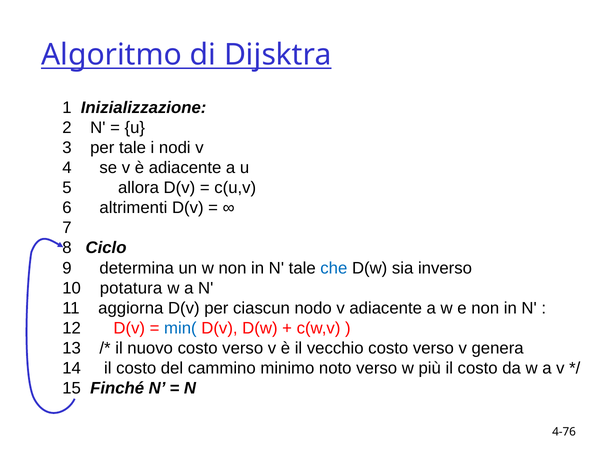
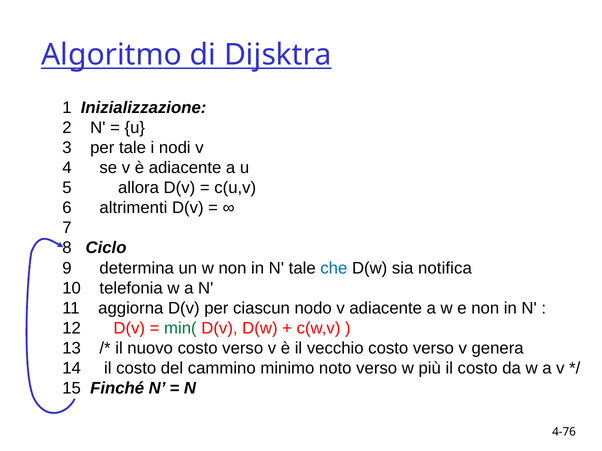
inverso: inverso -> notifica (445, 268)
potatura: potatura -> telefonia (131, 288)
min( colour: blue -> green (180, 329)
